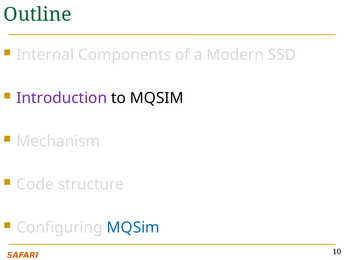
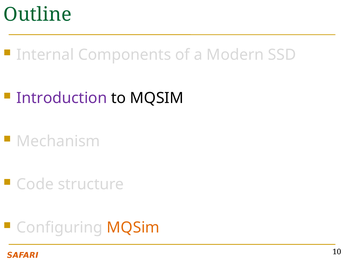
MQSim colour: blue -> orange (133, 228)
